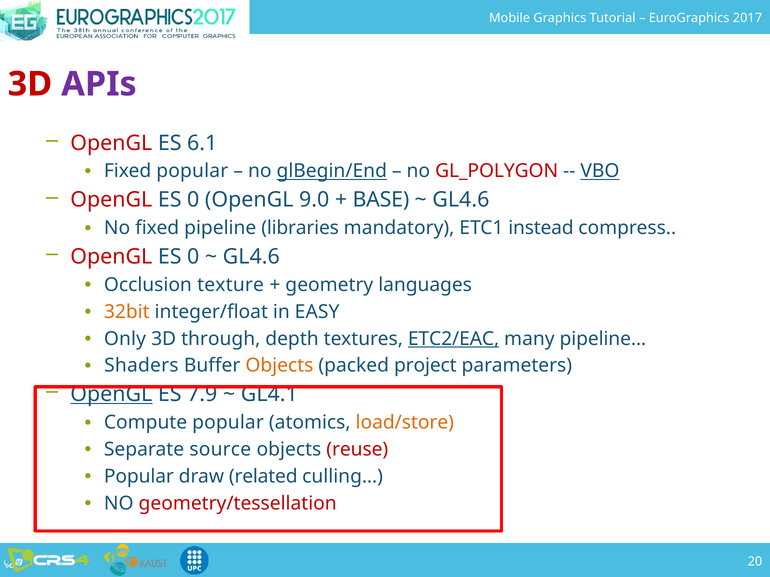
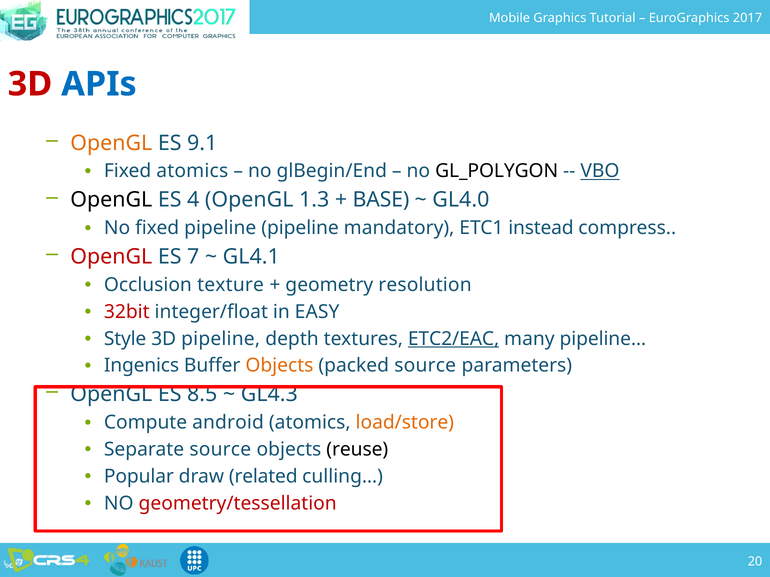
APIs colour: purple -> blue (99, 84)
OpenGL colour: red -> orange (111, 143)
6.1: 6.1 -> 9.1 (202, 143)
Fixed popular: popular -> atomics (192, 171)
glBegin/End underline: present -> none (332, 171)
GL_POLYGON colour: red -> black (497, 171)
OpenGL colour: red -> black (111, 200)
0: 0 -> 4 (193, 200)
9.0: 9.0 -> 1.3 (314, 200)
GL4.6: GL4.6 -> GL4.0 (461, 200)
pipeline libraries: libraries -> pipeline (300, 228)
0: 0 -> 7 (193, 257)
GL4.6: GL4.6 -> GL4.1 (251, 257)
languages: languages -> resolution (425, 285)
32bit colour: orange -> red (127, 312)
Only: Only -> Style (125, 339)
3D through: through -> pipeline (221, 339)
Shaders: Shaders -> Ingenics (142, 366)
packed project: project -> source (425, 366)
OpenGL underline: present -> none (111, 395)
7.9: 7.9 -> 8.5 (202, 395)
GL4.1: GL4.1 -> GL4.3 (269, 395)
Compute popular: popular -> android (228, 423)
reuse colour: red -> black (357, 450)
